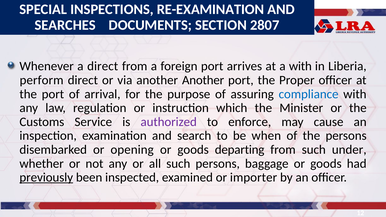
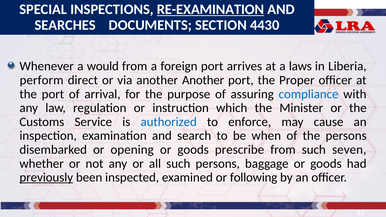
RE-EXAMINATION underline: none -> present (211, 9)
2807: 2807 -> 4430 (265, 25)
a direct: direct -> would (103, 66)
a with: with -> laws (300, 66)
authorized colour: purple -> blue (169, 122)
departing: departing -> prescribe (240, 150)
under: under -> seven (349, 150)
importer: importer -> following (254, 178)
